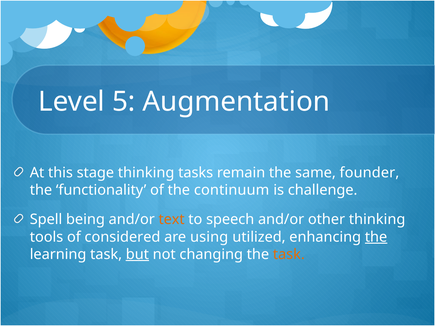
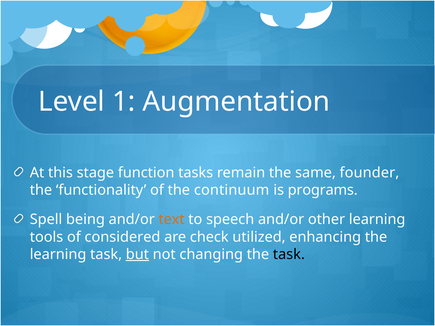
5: 5 -> 1 (124, 102)
stage thinking: thinking -> function (146, 173)
challenge: challenge -> programs (323, 190)
other thinking: thinking -> learning (377, 220)
using: using -> check (209, 237)
the underline: present -> none (376, 237)
task colour: orange -> black (289, 254)
